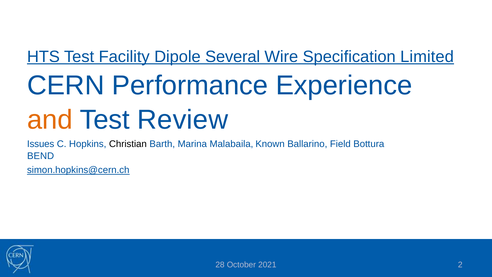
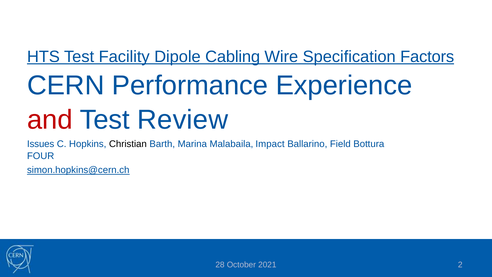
Several: Several -> Cabling (233, 57)
Limited: Limited -> Factors (427, 57)
and colour: orange -> red (50, 120)
Known: Known -> Impact (270, 144)
BEND: BEND -> FOUR (41, 156)
